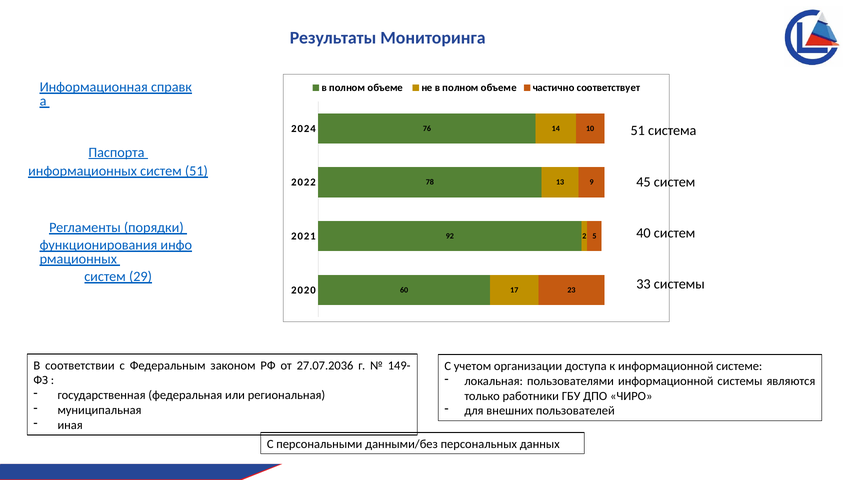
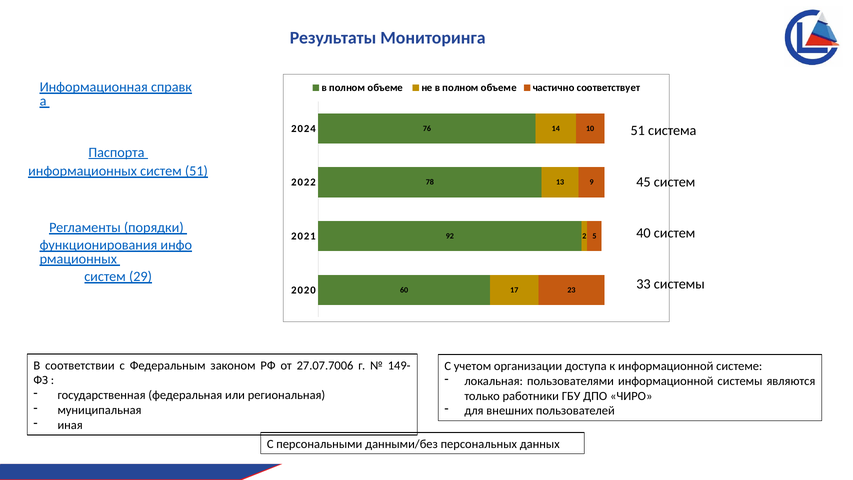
27.07.2036: 27.07.2036 -> 27.07.7006 (325, 365)
